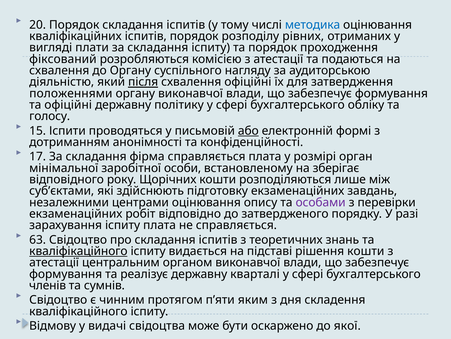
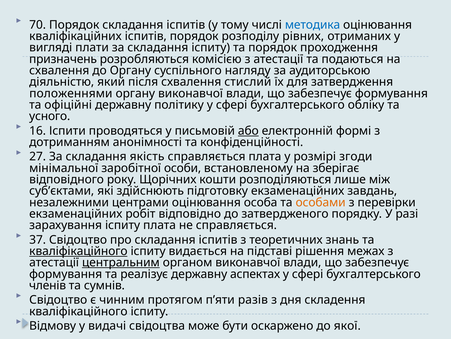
20: 20 -> 70 (38, 25)
фіксований: фіксований -> призначень (63, 59)
після underline: present -> none (143, 82)
схвалення офіційні: офіційні -> стислий (248, 82)
голосу: голосу -> усного (50, 116)
15: 15 -> 16 (38, 131)
17: 17 -> 27 (38, 156)
фірма: фірма -> якість (147, 156)
орган: орган -> згоди (356, 156)
опису: опису -> особа (261, 202)
особами colour: purple -> orange (321, 202)
63: 63 -> 37 (38, 239)
рішення кошти: кошти -> межах (366, 251)
центральним underline: none -> present (121, 262)
кварталі: кварталі -> аспектах (255, 274)
яким: яким -> разів (253, 299)
